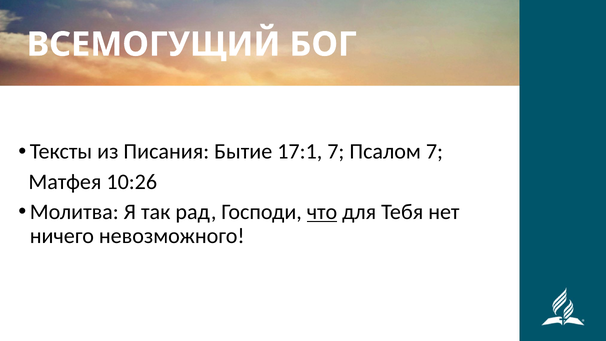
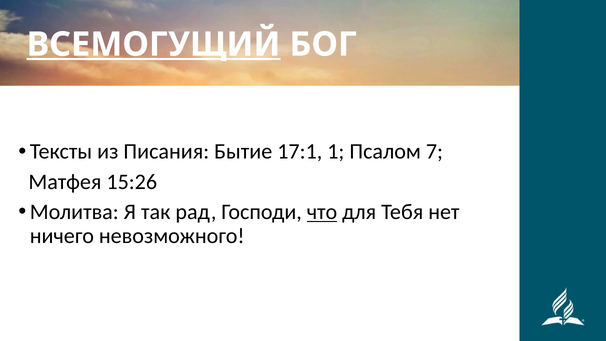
ВСЕМОГУЩИЙ underline: none -> present (154, 44)
17:1 7: 7 -> 1 (336, 152)
10:26: 10:26 -> 15:26 (132, 182)
